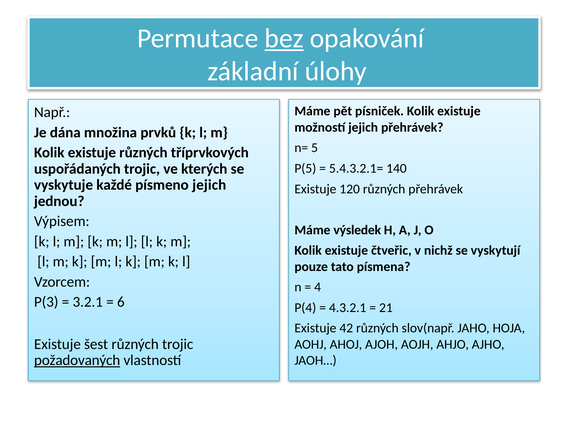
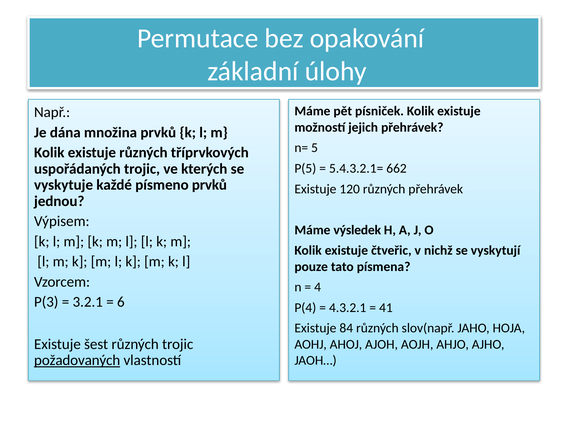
bez underline: present -> none (284, 38)
140: 140 -> 662 (397, 168)
písmeno jejich: jejich -> prvků (209, 185)
21: 21 -> 41 (386, 308)
42: 42 -> 84 (346, 328)
